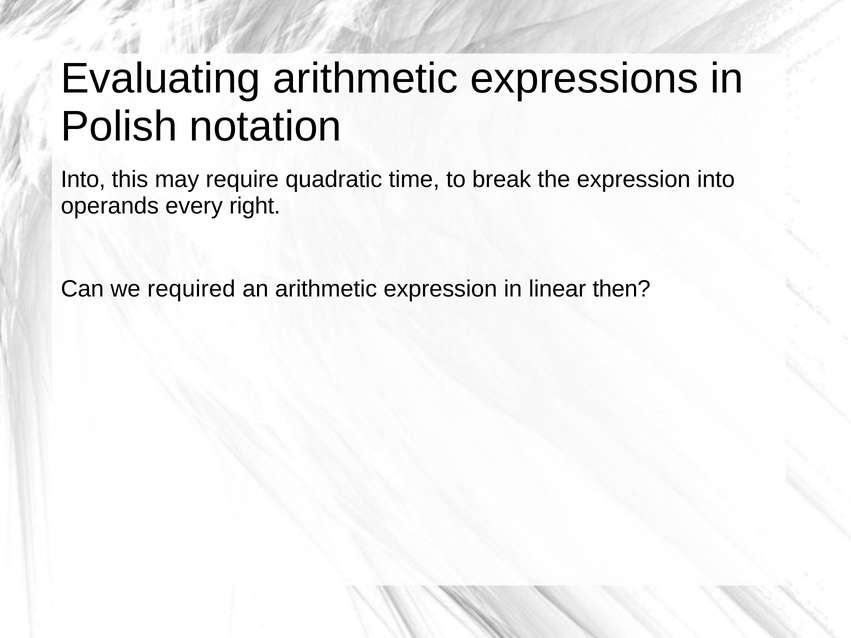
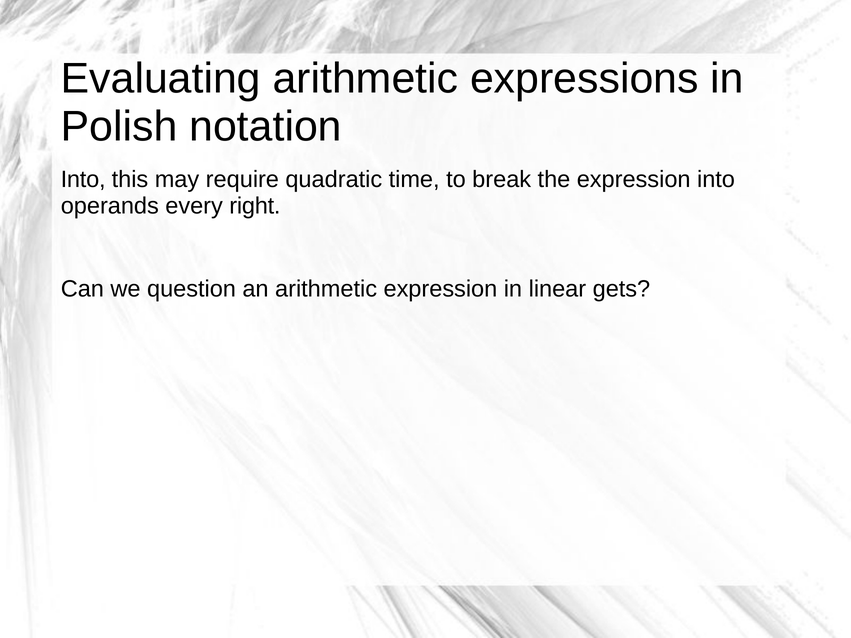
required: required -> question (192, 289)
then: then -> gets (621, 289)
